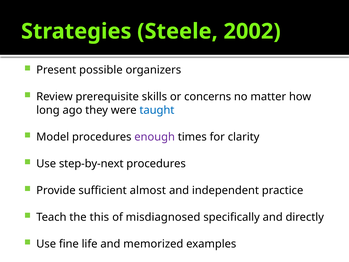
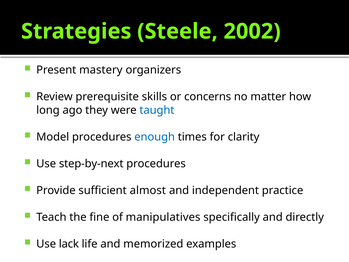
possible: possible -> mastery (101, 70)
enough colour: purple -> blue (155, 137)
this: this -> fine (99, 217)
misdiagnosed: misdiagnosed -> manipulatives (163, 217)
fine: fine -> lack (69, 244)
